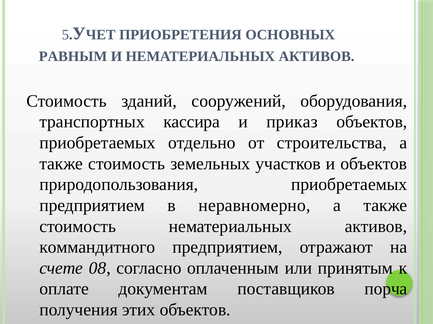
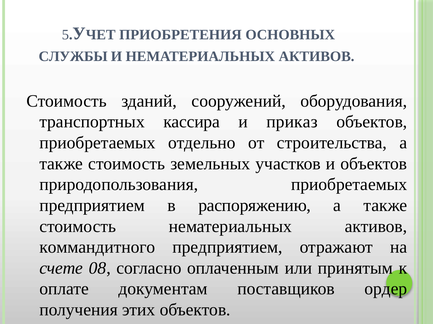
РАВНЫМ: РАВНЫМ -> СЛУЖБЫ (73, 57)
неравномерно: неравномерно -> распоряжению (255, 206)
порча: порча -> ордер (386, 290)
